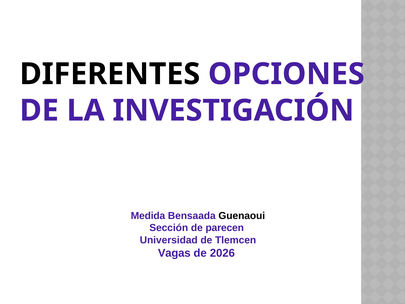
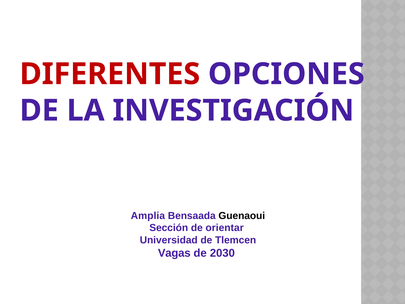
DIFERENTES colour: black -> red (110, 74)
Medida: Medida -> Amplia (148, 216)
parecen: parecen -> orientar (225, 228)
2026: 2026 -> 2030 (222, 253)
